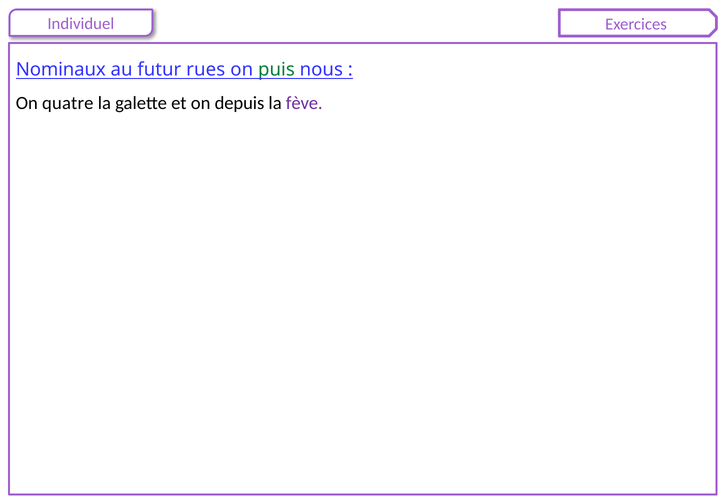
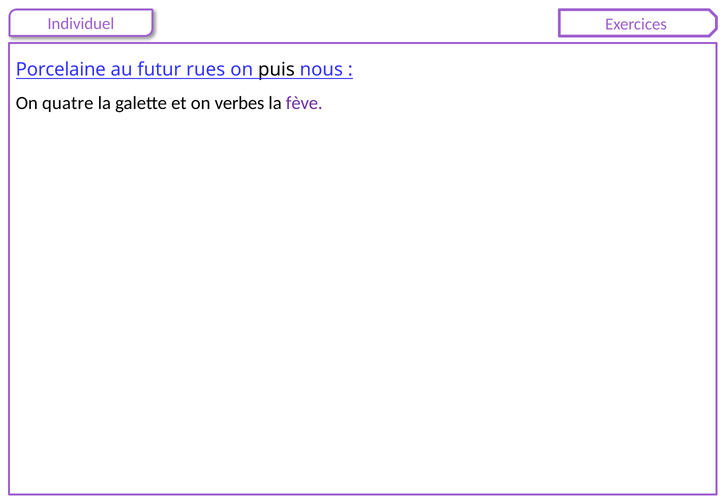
Nominaux: Nominaux -> Porcelaine (61, 70)
puis colour: green -> black (276, 70)
depuis: depuis -> verbes (240, 103)
